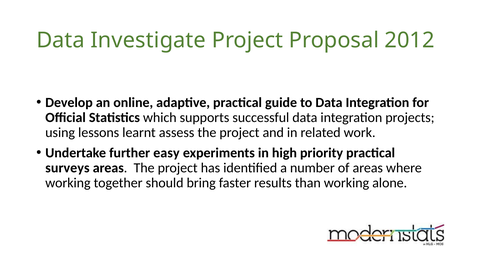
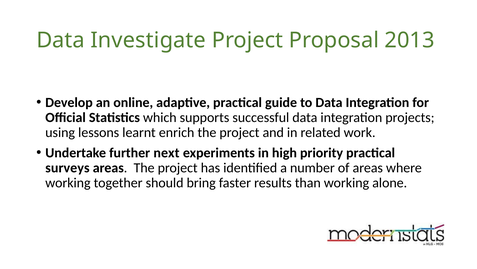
2012: 2012 -> 2013 (410, 40)
assess: assess -> enrich (177, 132)
easy: easy -> next (166, 152)
